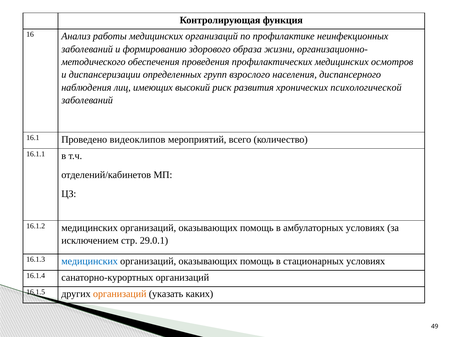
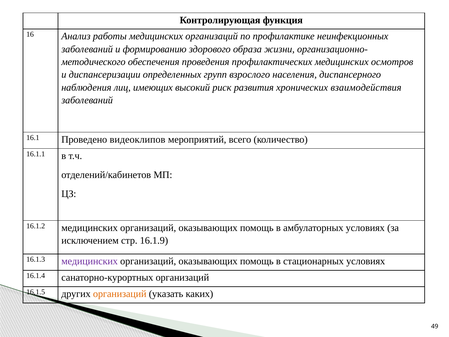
психологической: психологической -> взаимодействия (366, 87)
29.0.1: 29.0.1 -> 16.1.9 (154, 240)
медицинских colour: blue -> purple (90, 261)
